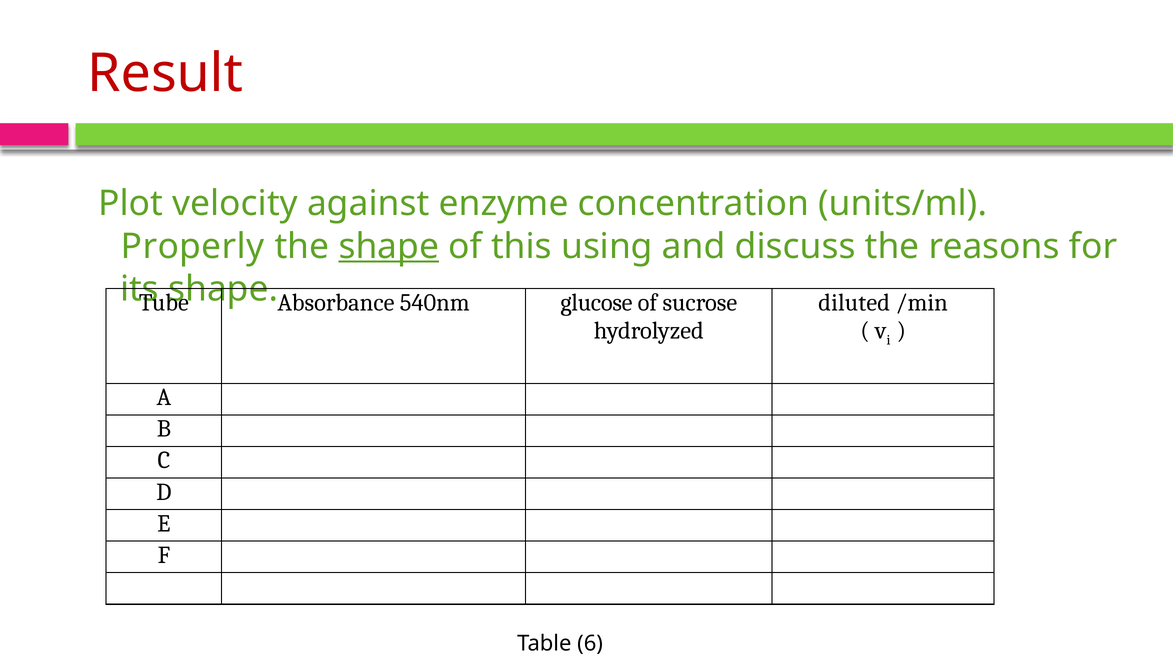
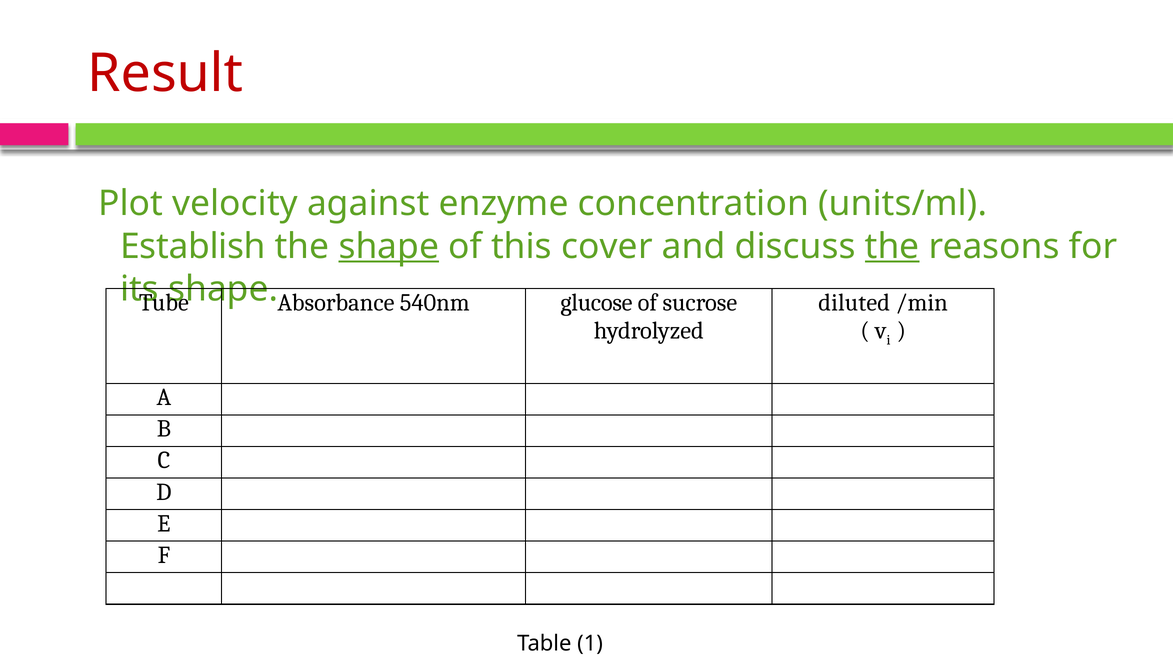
Properly: Properly -> Establish (193, 246)
using: using -> cover (607, 246)
the underline: none -> present (892, 246)
6: 6 -> 1 (590, 643)
